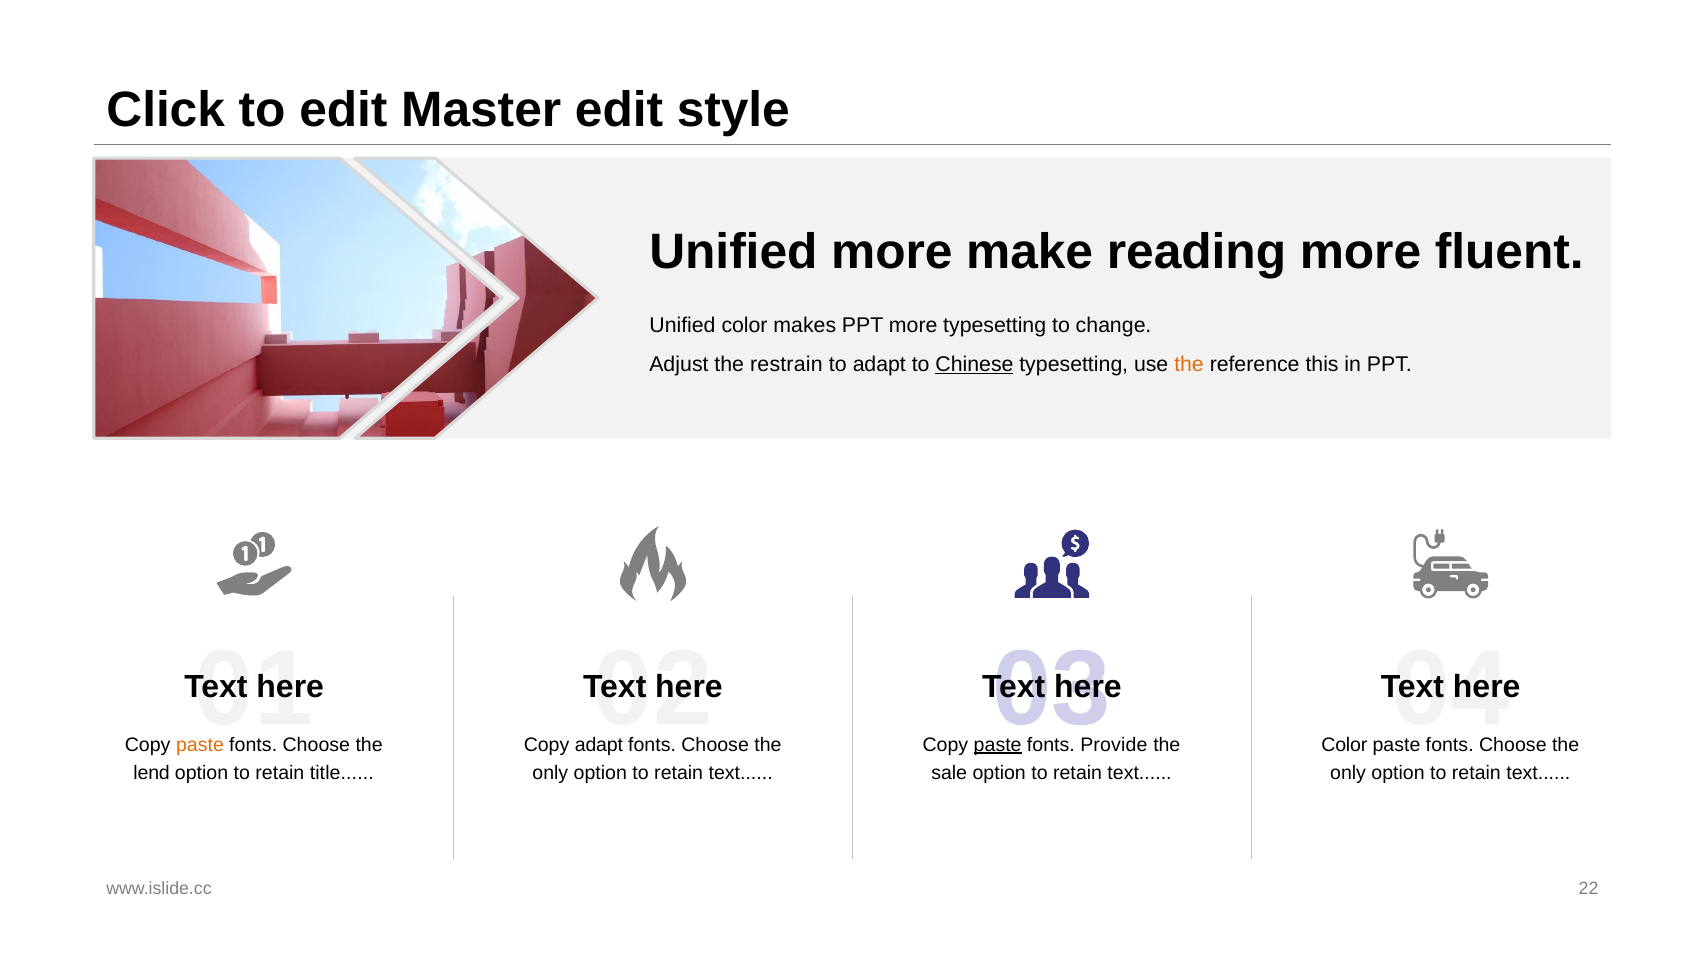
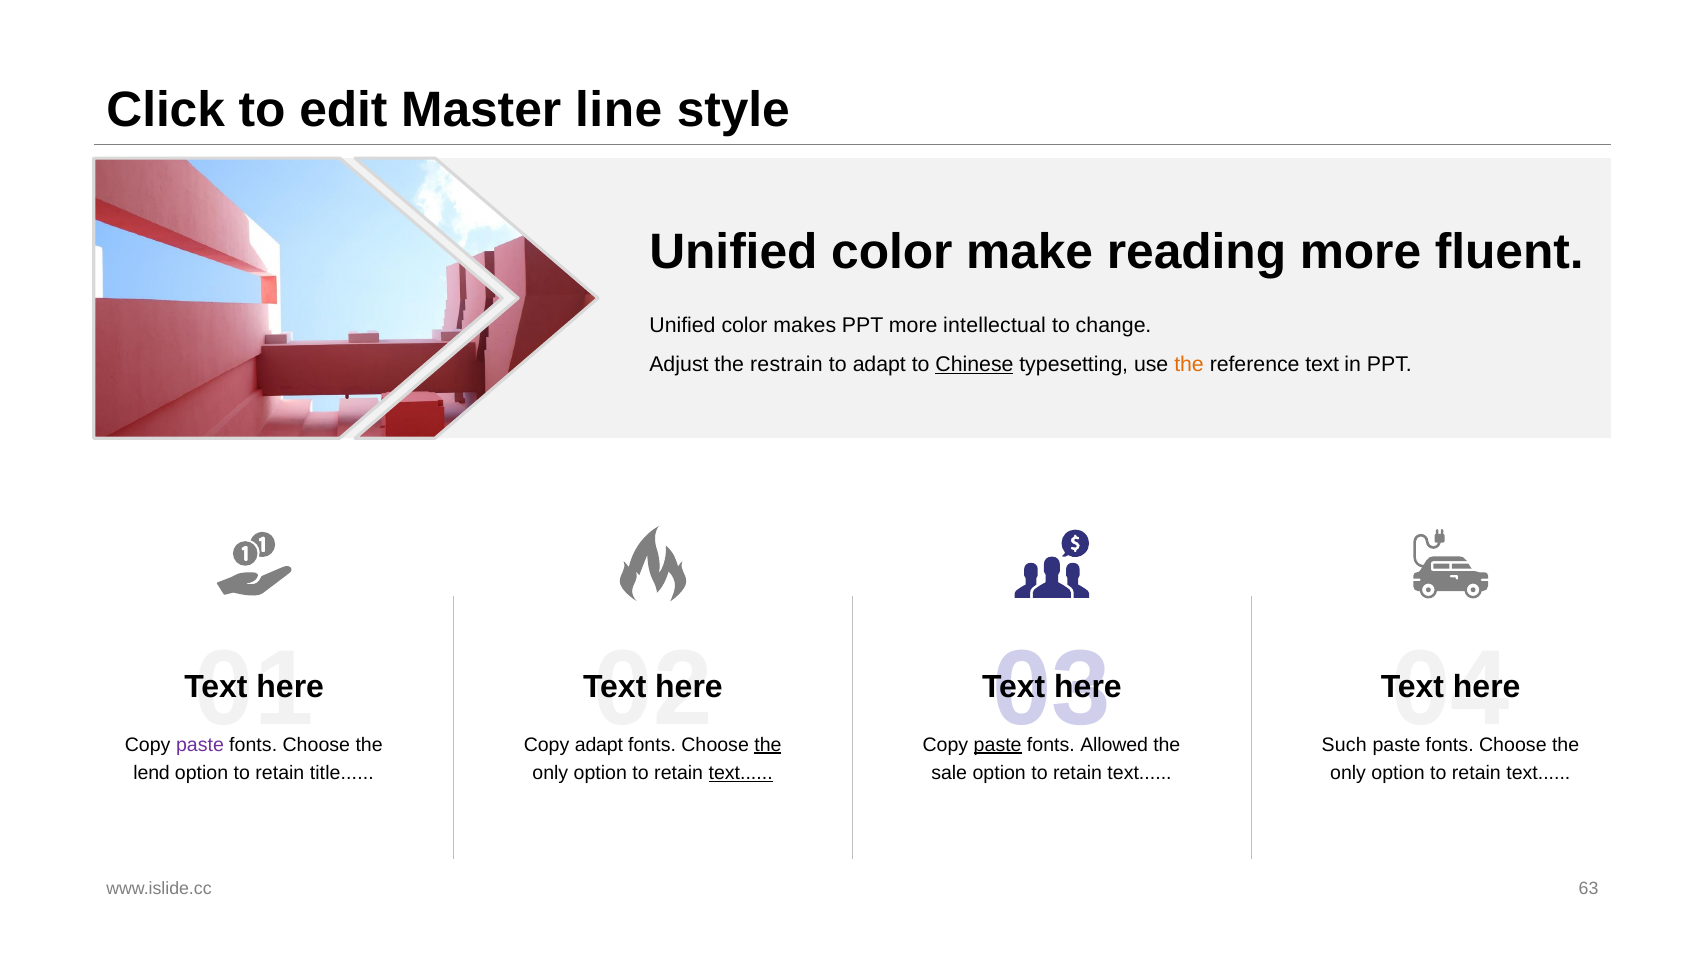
Master edit: edit -> line (619, 110)
more: more -> color (892, 252)
more typesetting: typesetting -> intellectual (995, 326)
reference this: this -> text (1322, 364)
paste colour: orange -> purple (200, 745)
the underline: none -> present (768, 745)
Provide: Provide -> Allowed (1114, 745)
Color: Color -> Such (1344, 745)
text underline: none -> present (741, 773)
22: 22 -> 63 (1589, 888)
